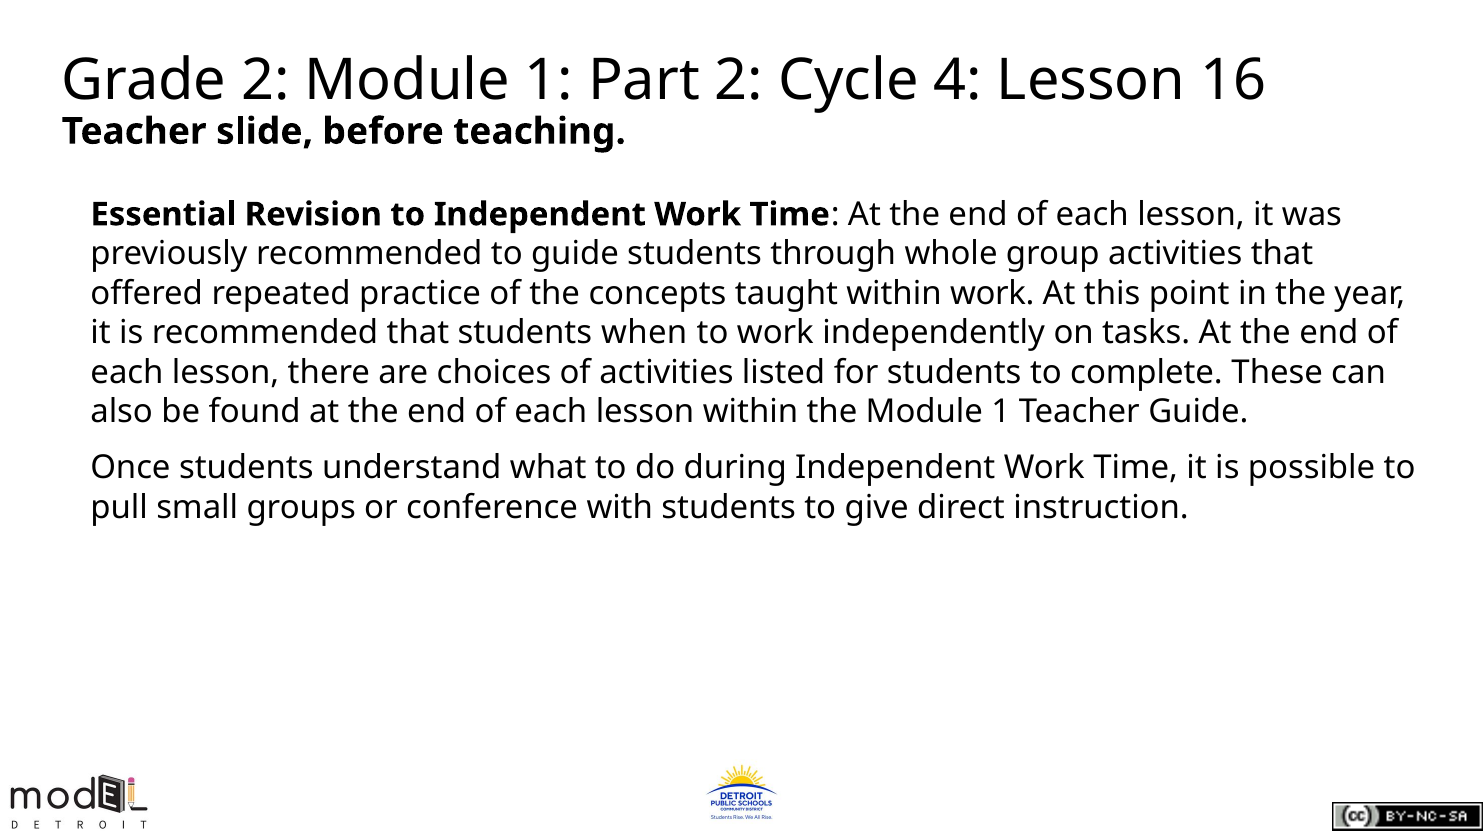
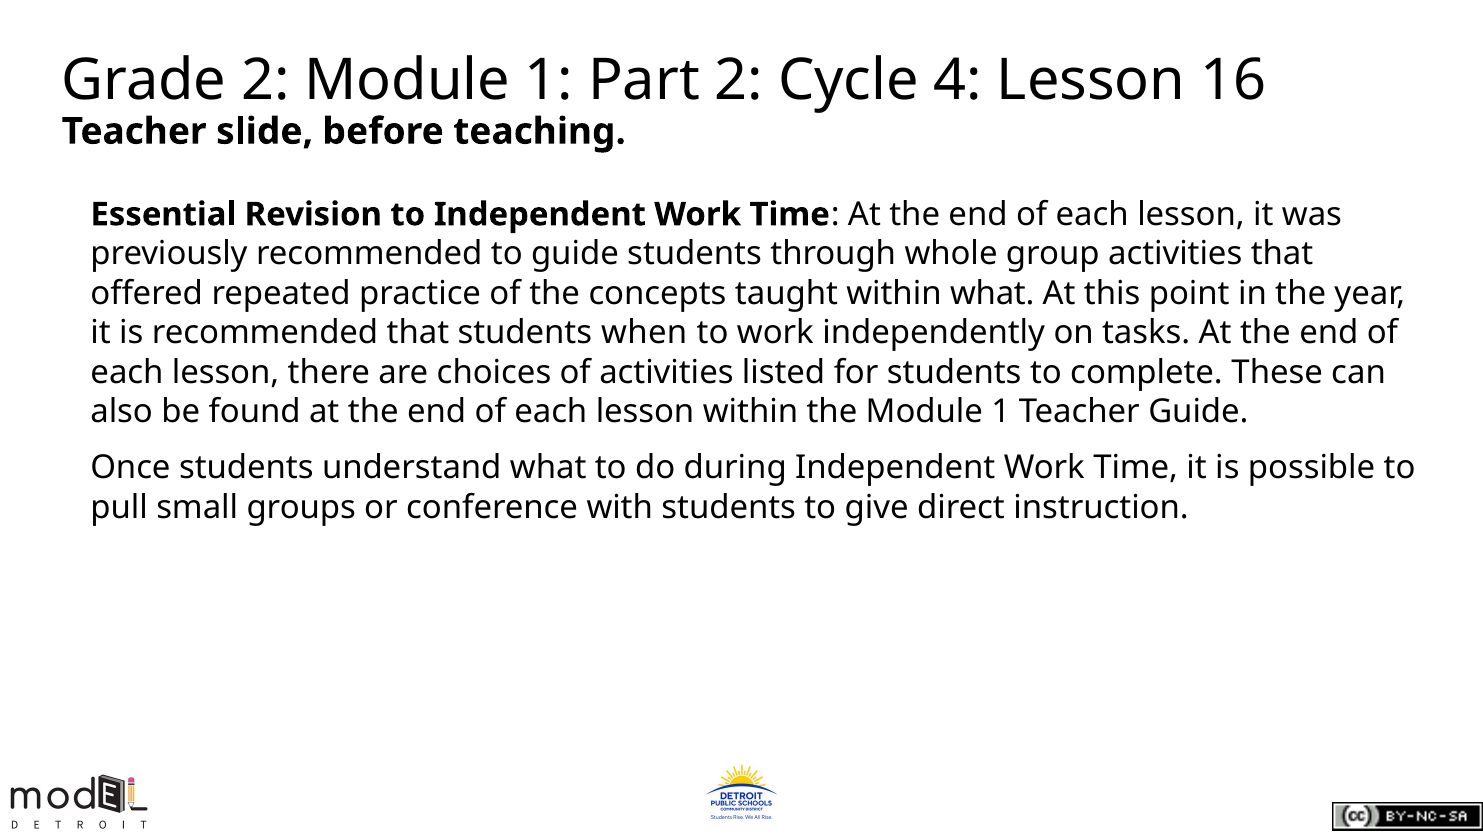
within work: work -> what (992, 294)
